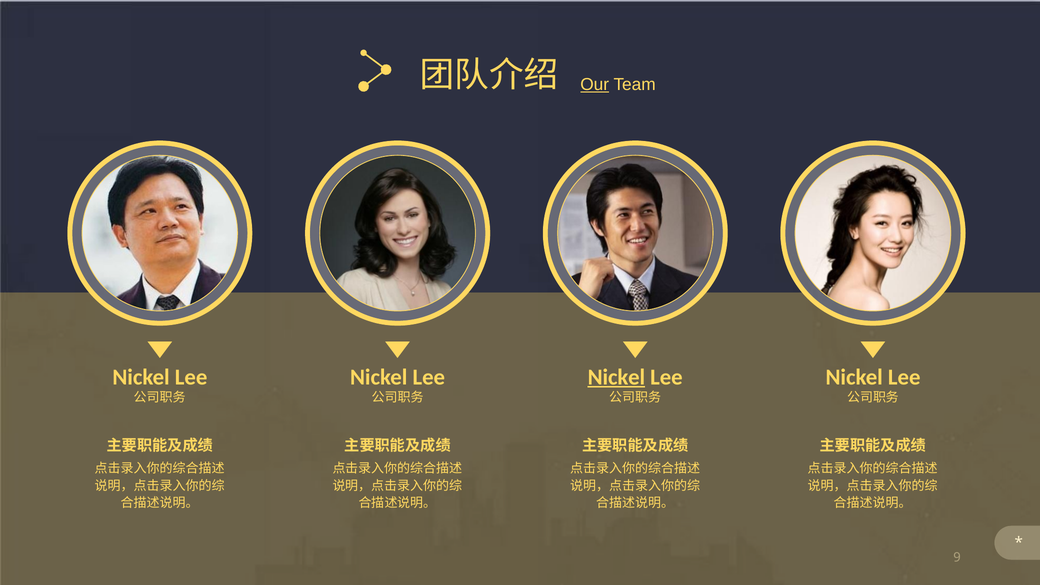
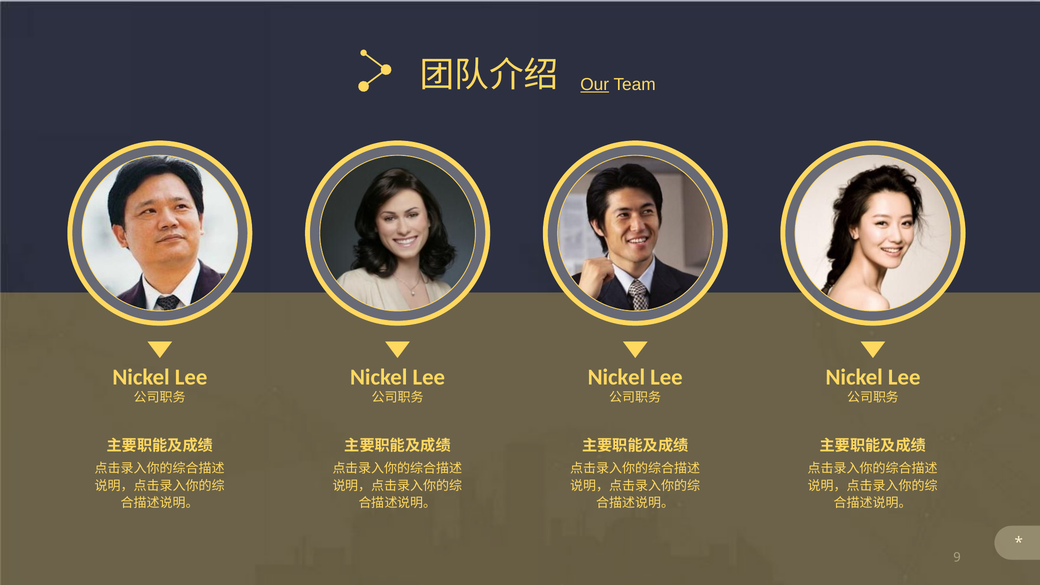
Nickel underline: present -> none (616, 377)
